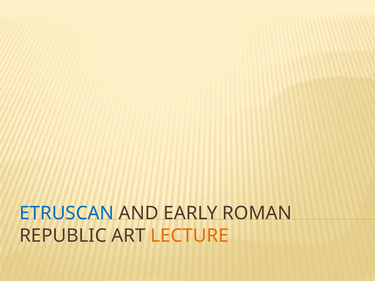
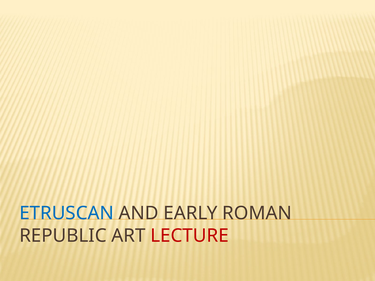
LECTURE colour: orange -> red (190, 236)
